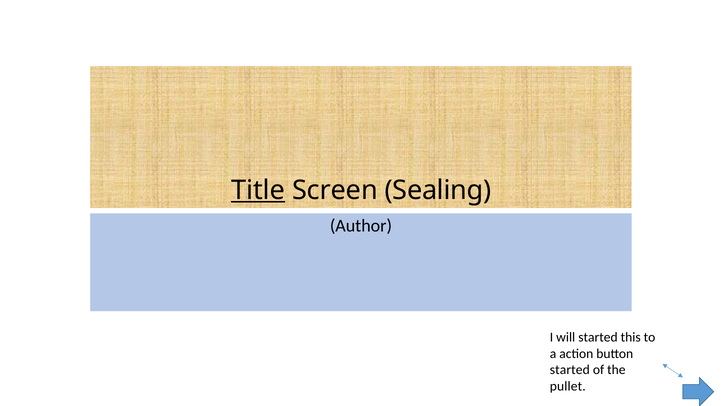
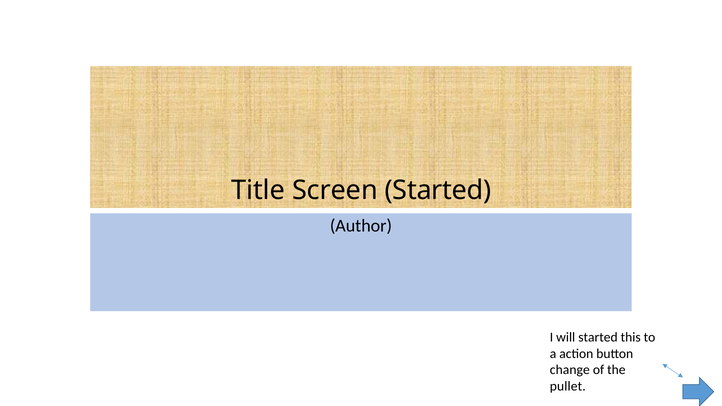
Title underline: present -> none (258, 190)
Screen Sealing: Sealing -> Started (438, 190)
started: started -> change (570, 370)
